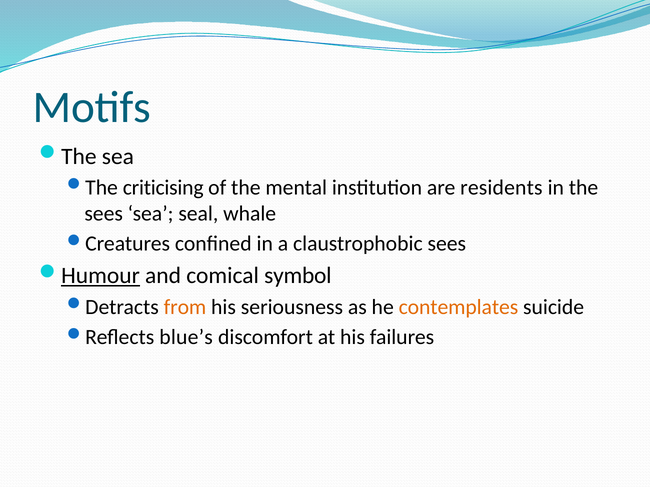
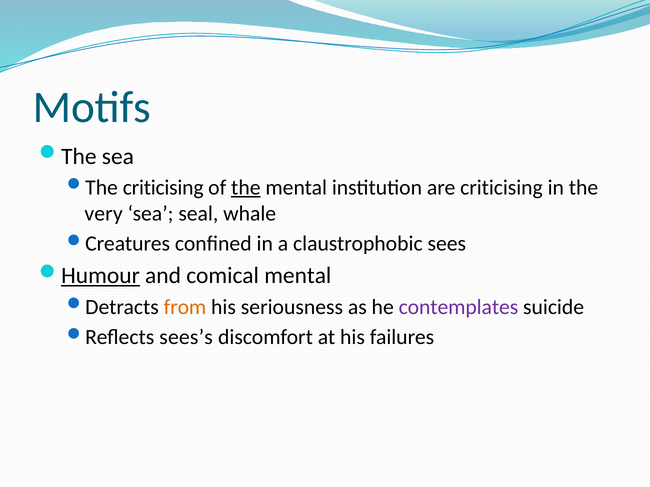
the underline: none -> present (246, 188)
are residents: residents -> criticising (501, 188)
sees: sees -> very (104, 214)
comical symbol: symbol -> mental (298, 276)
contemplates colour: orange -> purple (458, 307)
blue’s: blue’s -> sees’s (186, 338)
